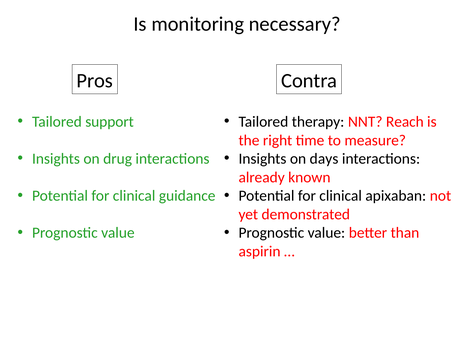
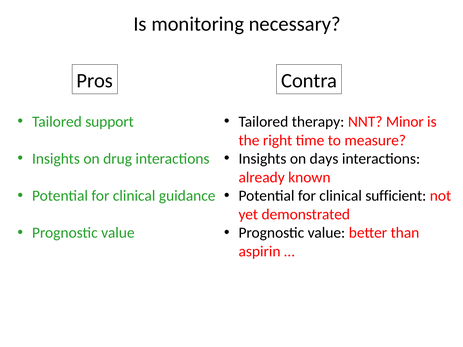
Reach: Reach -> Minor (405, 122)
apixaban: apixaban -> sufficient (396, 196)
